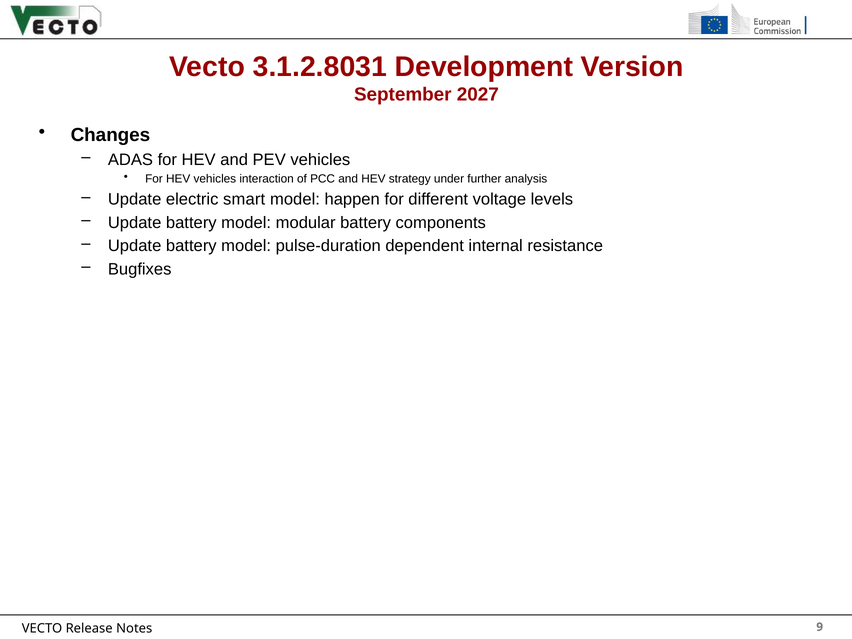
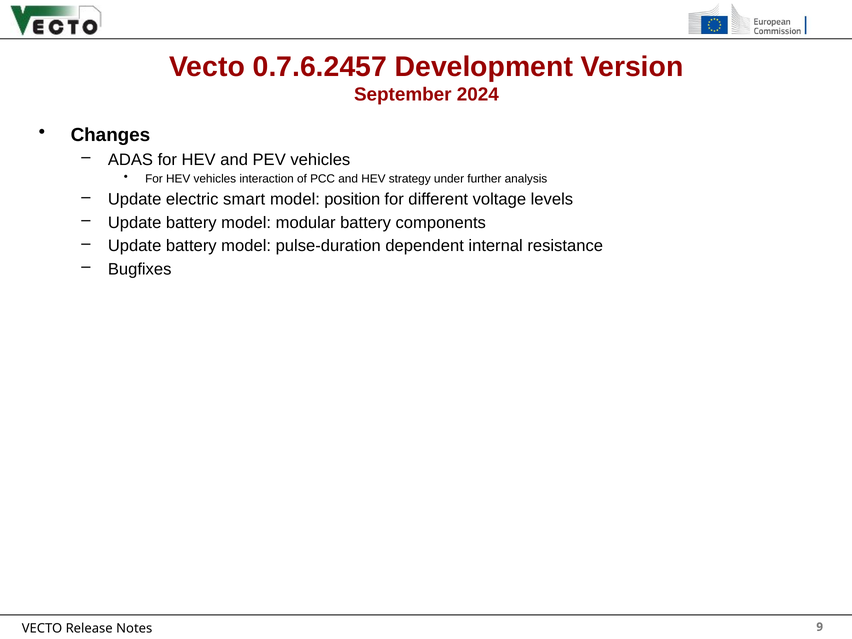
3.1.2.8031: 3.1.2.8031 -> 0.7.6.2457 (320, 67)
2027: 2027 -> 2024 (478, 94)
happen: happen -> position (352, 199)
